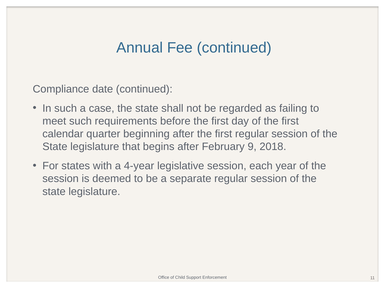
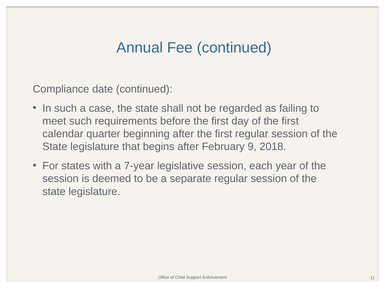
4-year: 4-year -> 7-year (139, 166)
